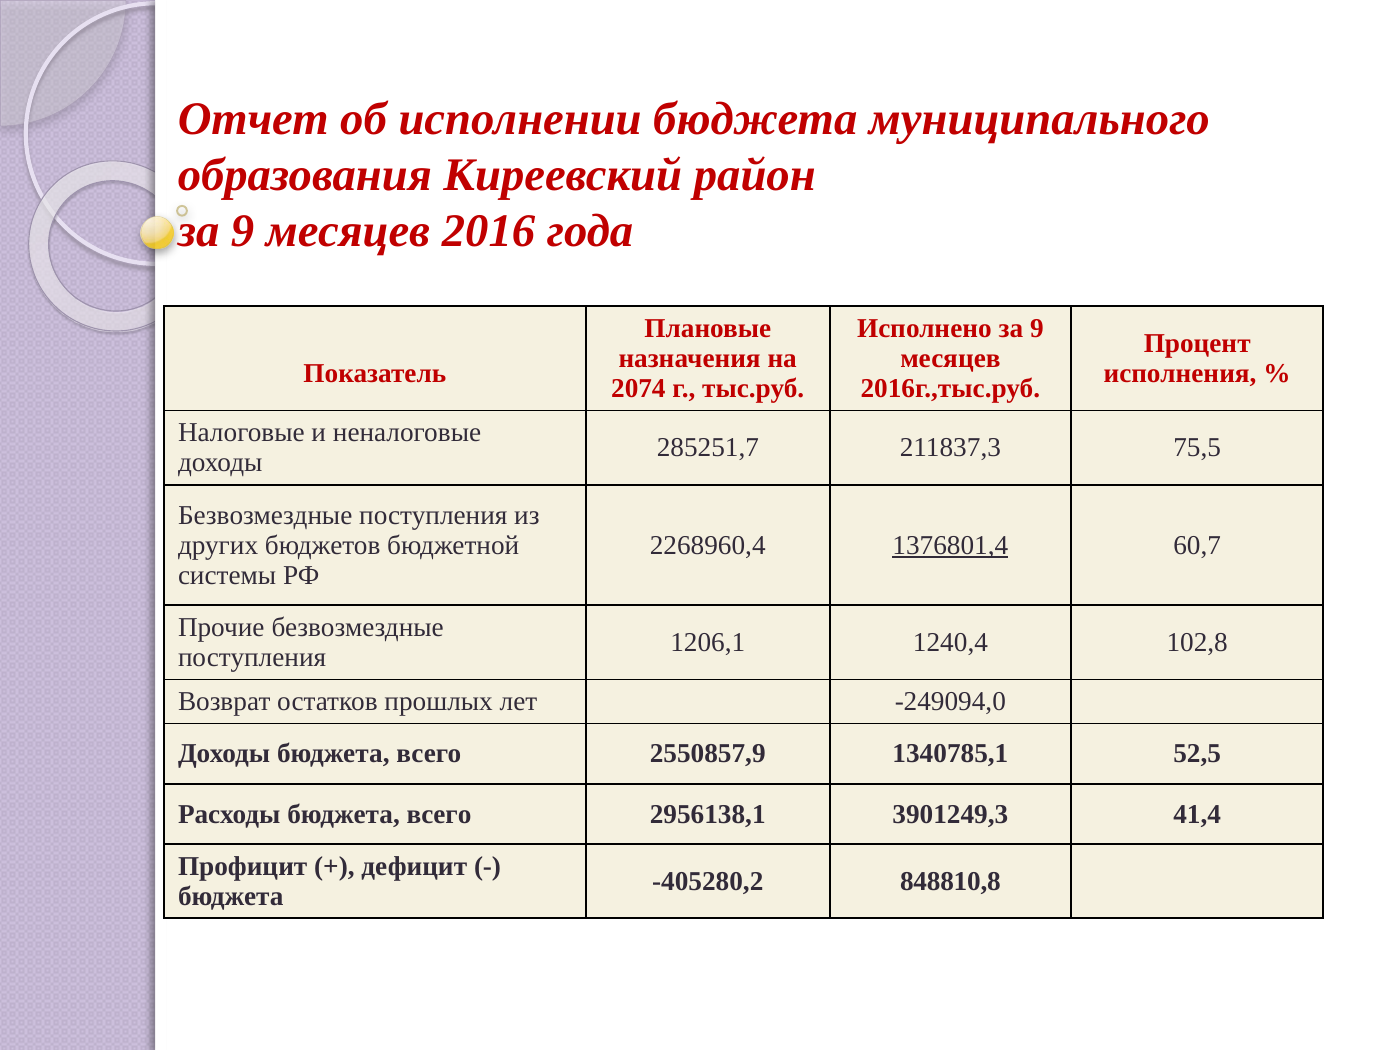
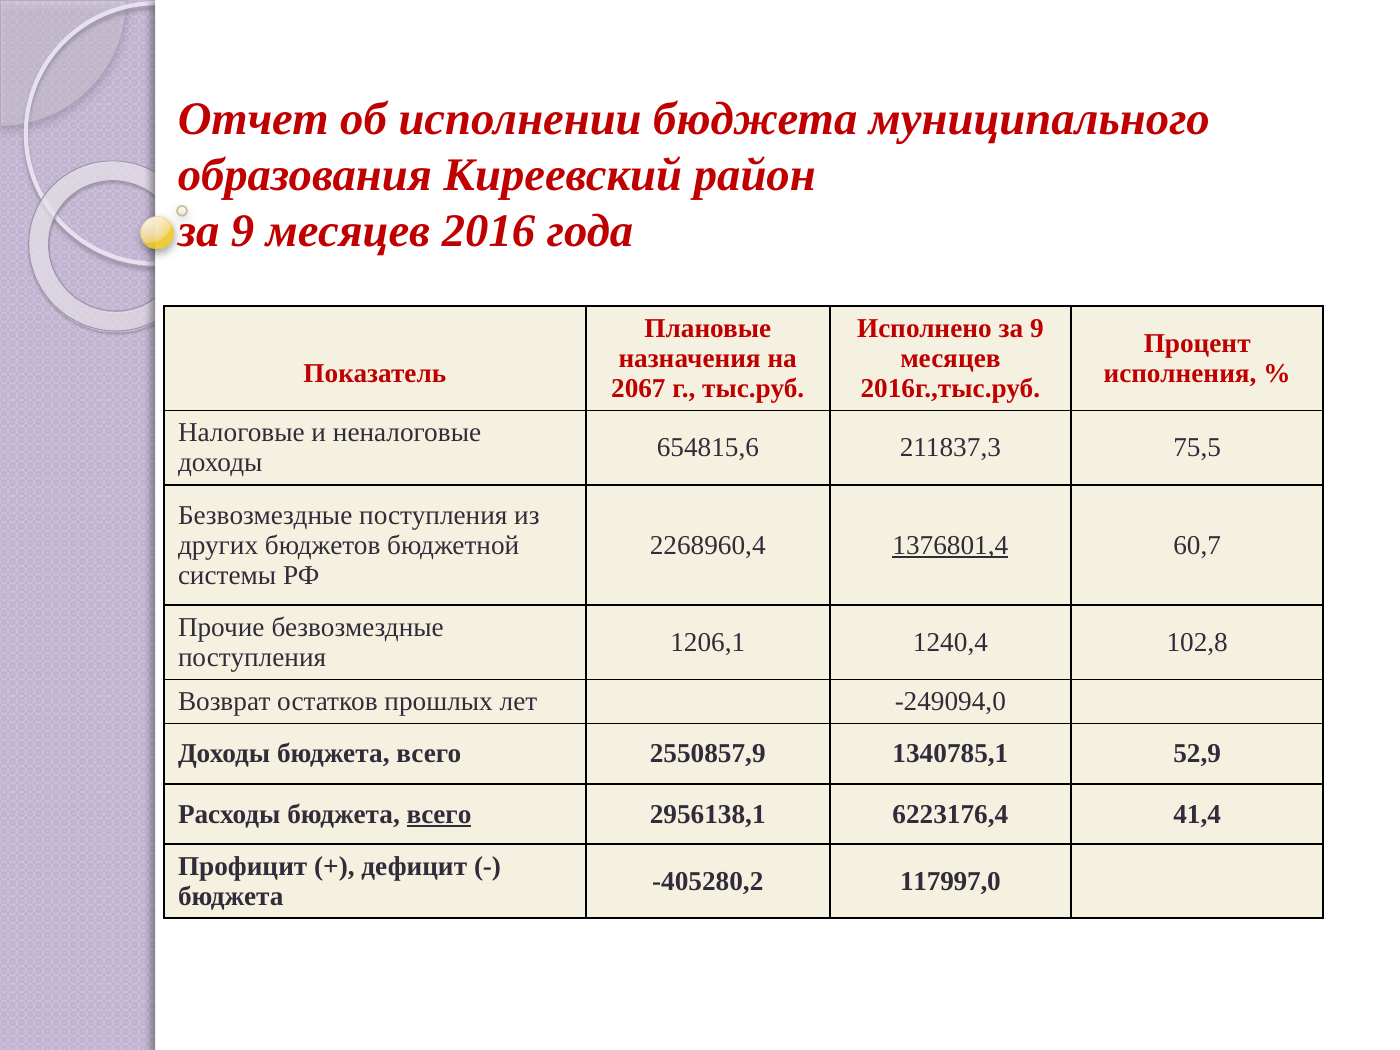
2074: 2074 -> 2067 (638, 389)
285251,7: 285251,7 -> 654815,6 (708, 448)
52,5: 52,5 -> 52,9 (1197, 754)
всего underline: none -> present (439, 814)
3901249,3: 3901249,3 -> 6223176,4 (950, 814)
848810,8: 848810,8 -> 117997,0 (950, 881)
